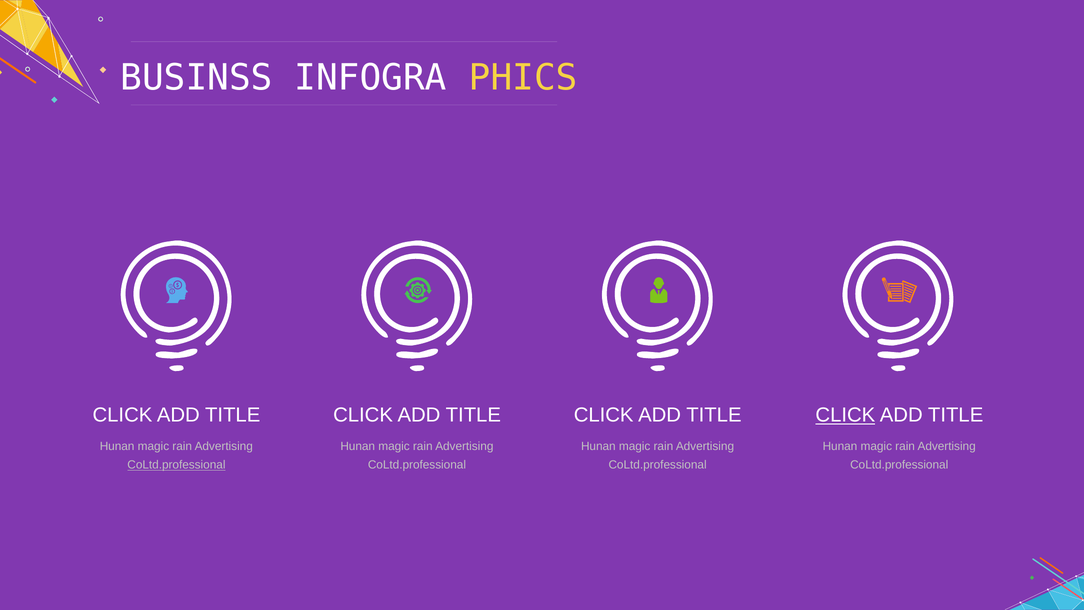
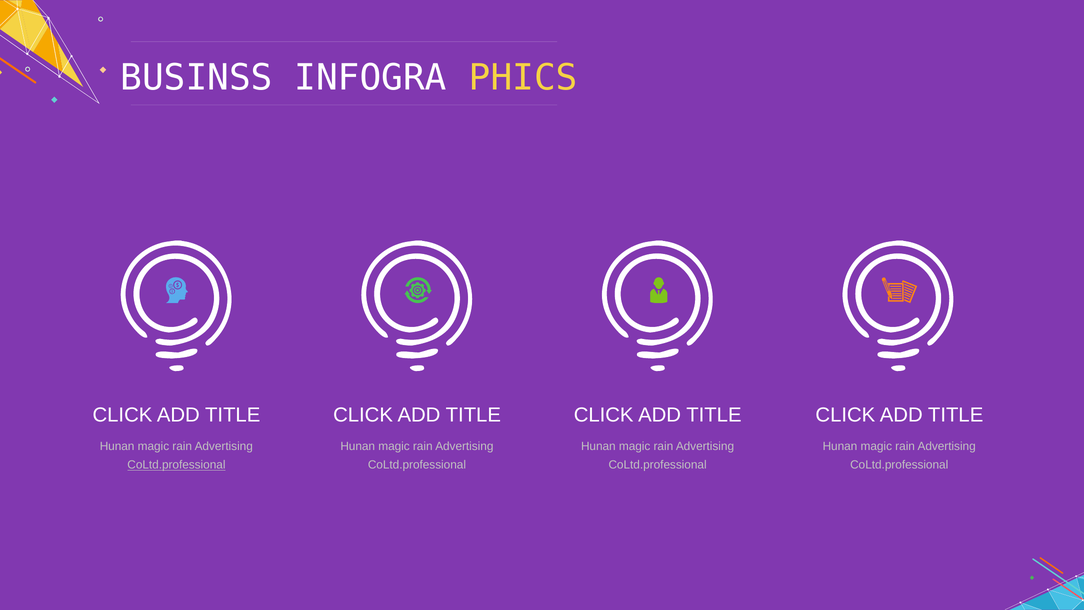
CLICK underline: present -> none (845, 415)
